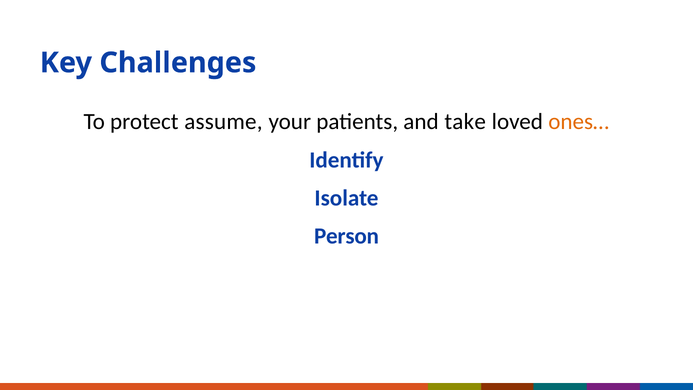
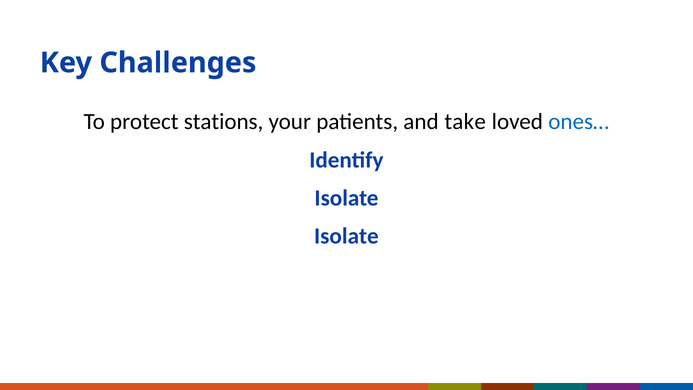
assume: assume -> stations (224, 122)
ones… colour: orange -> blue (579, 122)
Person: Person -> Isolate (346, 236)
